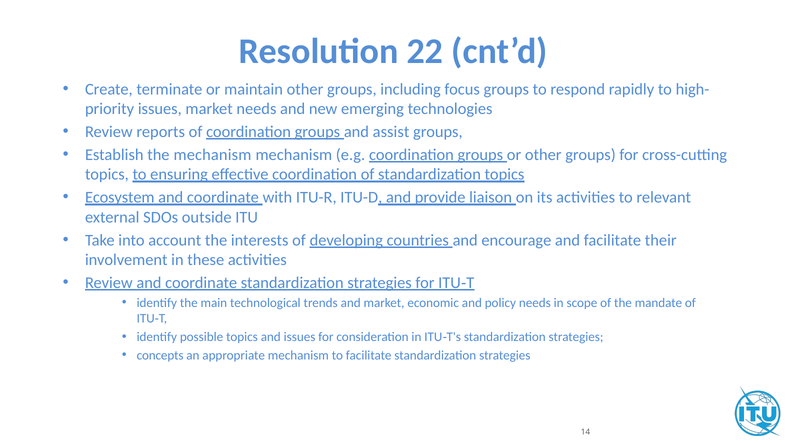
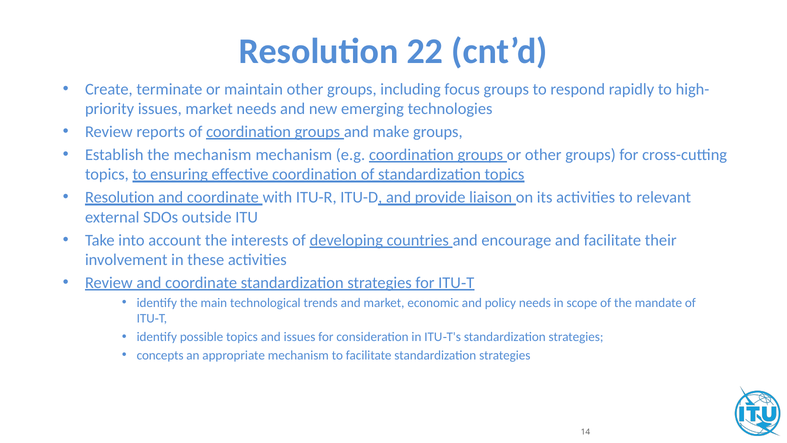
assist: assist -> make (391, 132)
Ecosystem: Ecosystem -> Resolution (120, 197)
